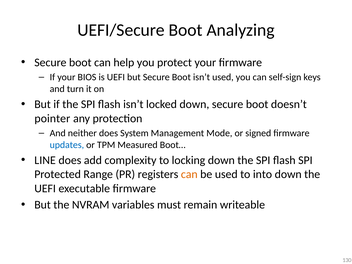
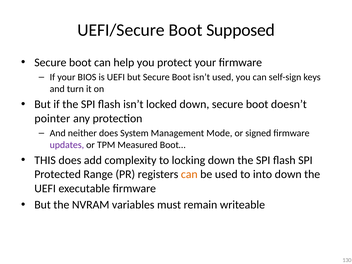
Analyzing: Analyzing -> Supposed (241, 30)
updates colour: blue -> purple (67, 145)
LINE: LINE -> THIS (45, 160)
